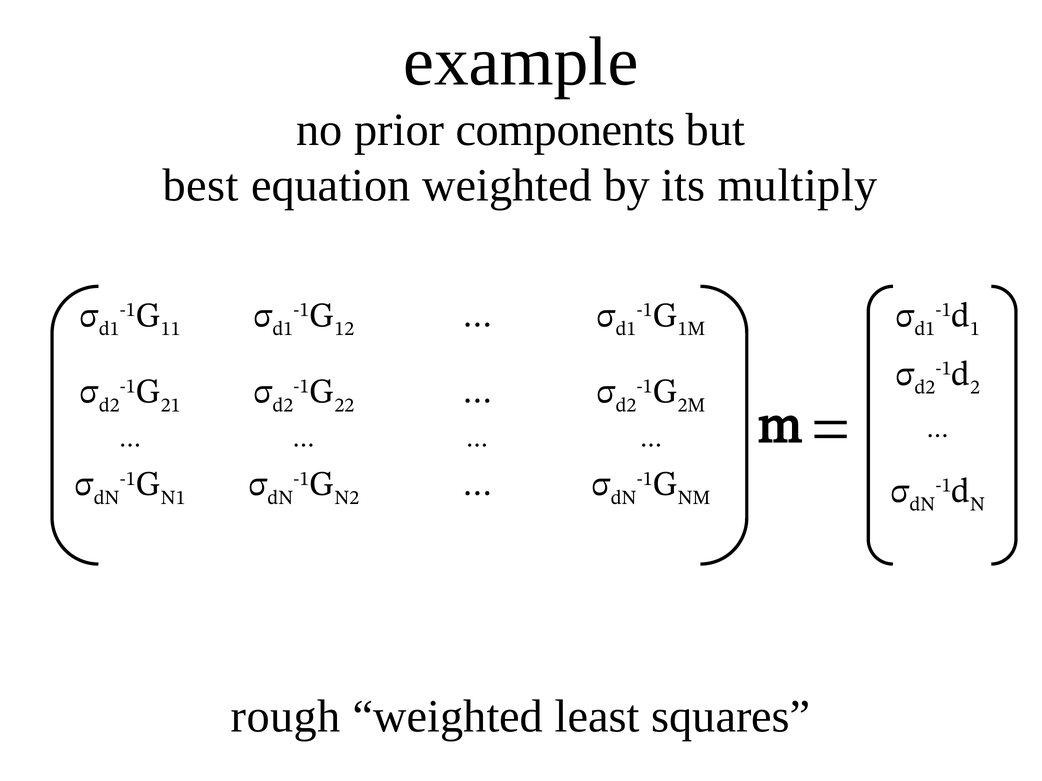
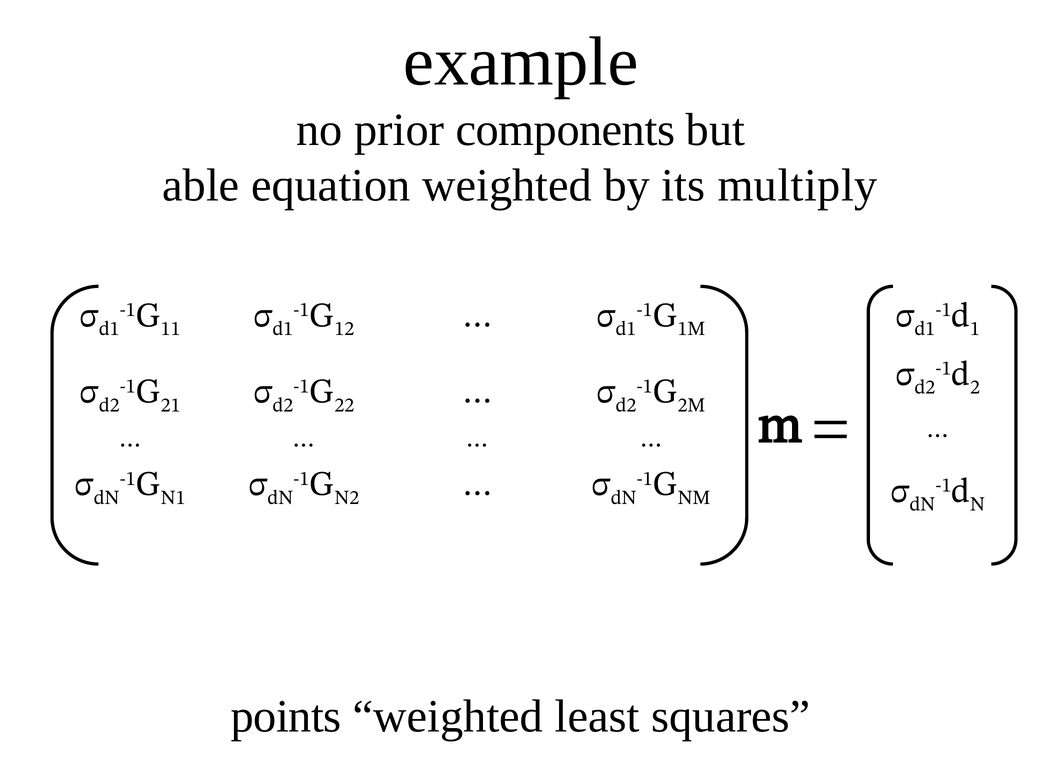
best: best -> able (201, 186)
rough: rough -> points (286, 717)
